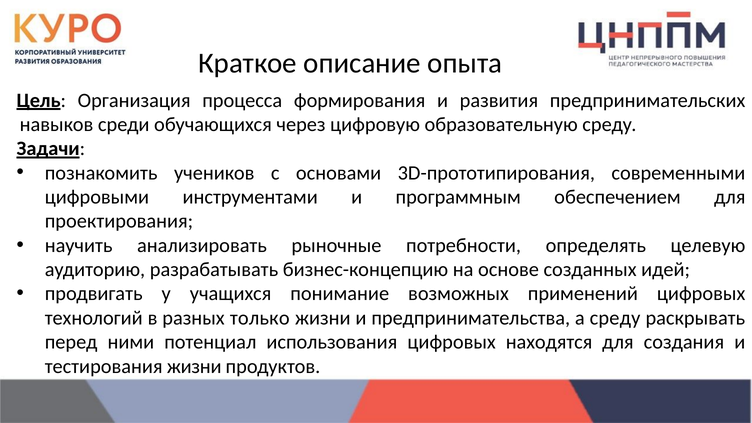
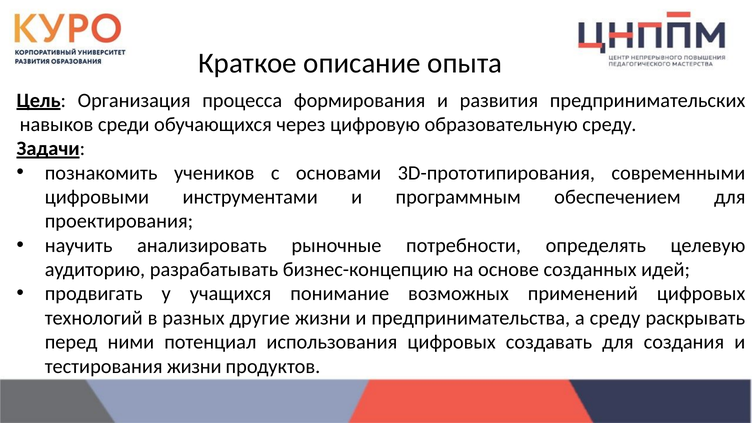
только: только -> другие (260, 318)
находятся: находятся -> создавать (549, 342)
